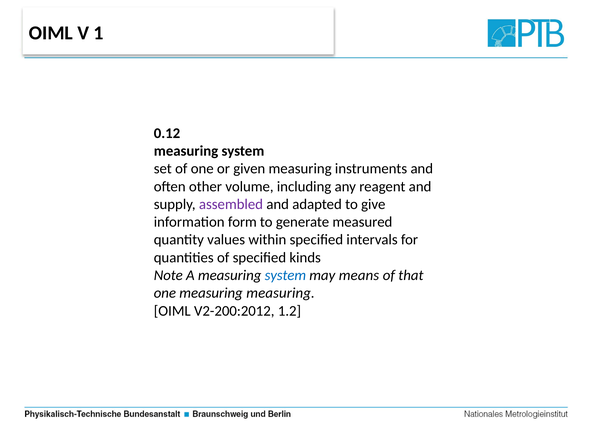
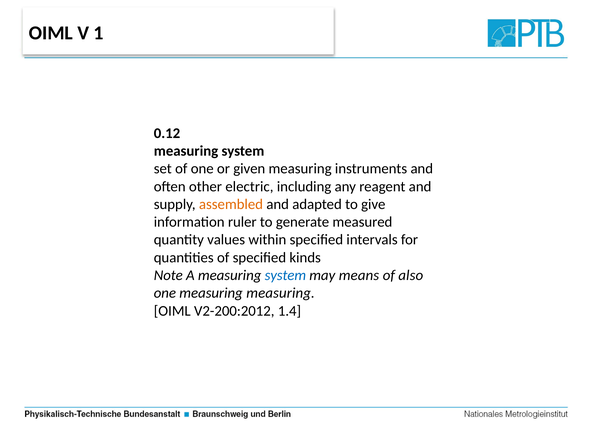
volume: volume -> electric (249, 186)
assembled colour: purple -> orange (231, 204)
form: form -> ruler (242, 222)
that: that -> also (411, 275)
1.2: 1.2 -> 1.4 (289, 311)
